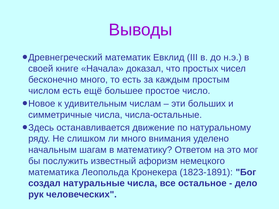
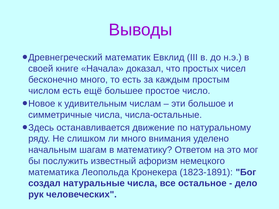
больших: больших -> большое (207, 104)
